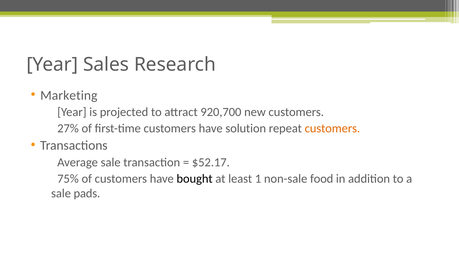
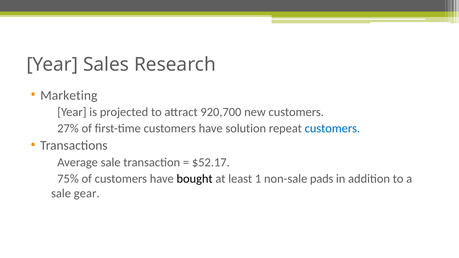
customers colour: orange -> blue (332, 129)
food: food -> pads (322, 179)
pads: pads -> gear (87, 194)
